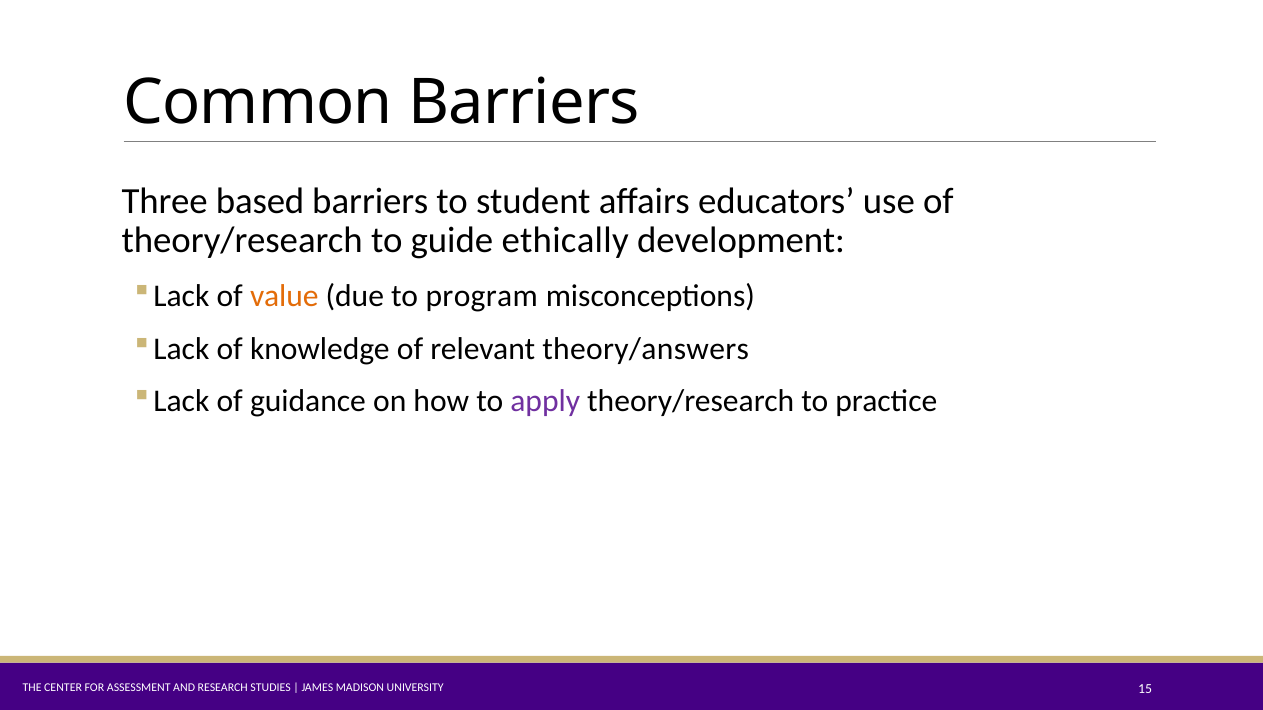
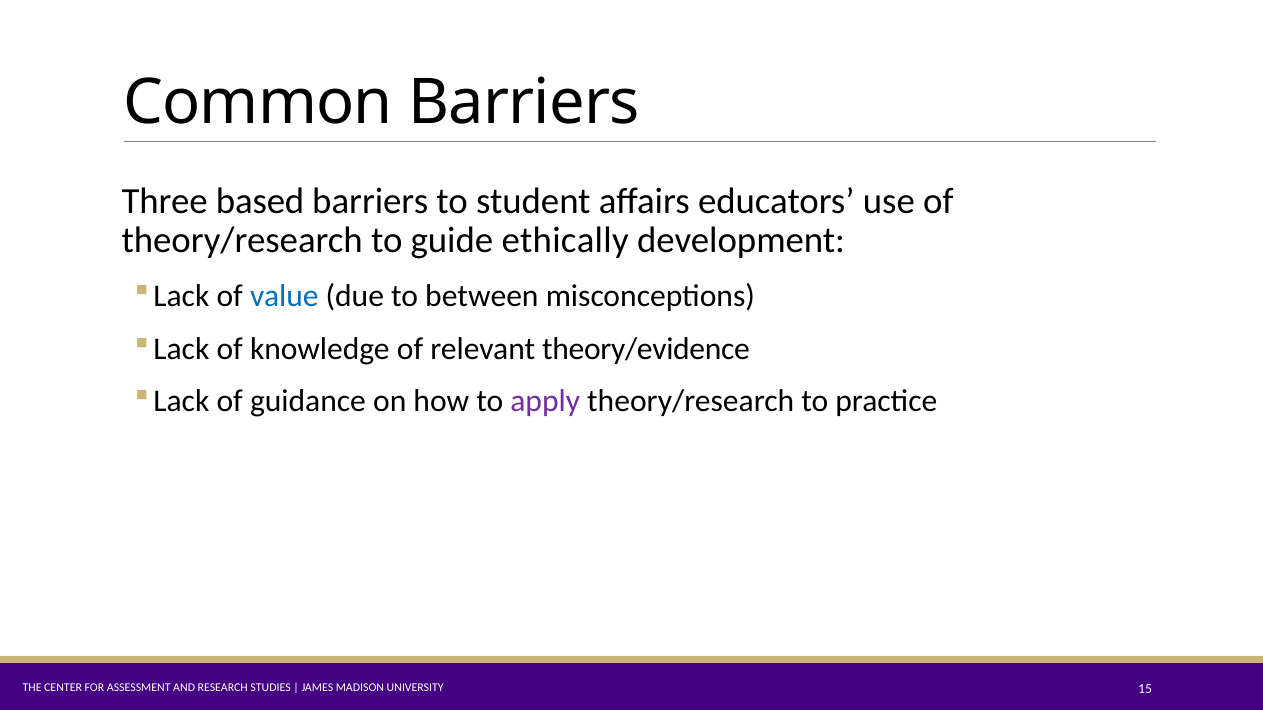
value colour: orange -> blue (284, 296)
program: program -> between (482, 296)
theory/answers: theory/answers -> theory/evidence (646, 349)
